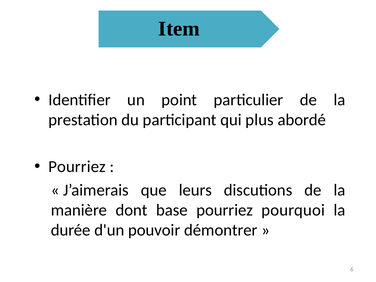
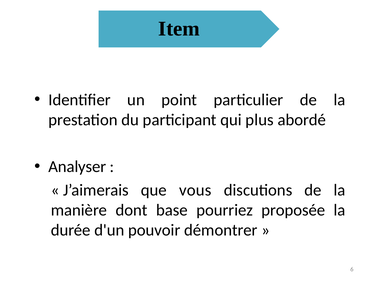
Pourriez: Pourriez -> Analyser (77, 167)
leurs: leurs -> vous (195, 190)
pourquoi: pourquoi -> proposée (293, 210)
